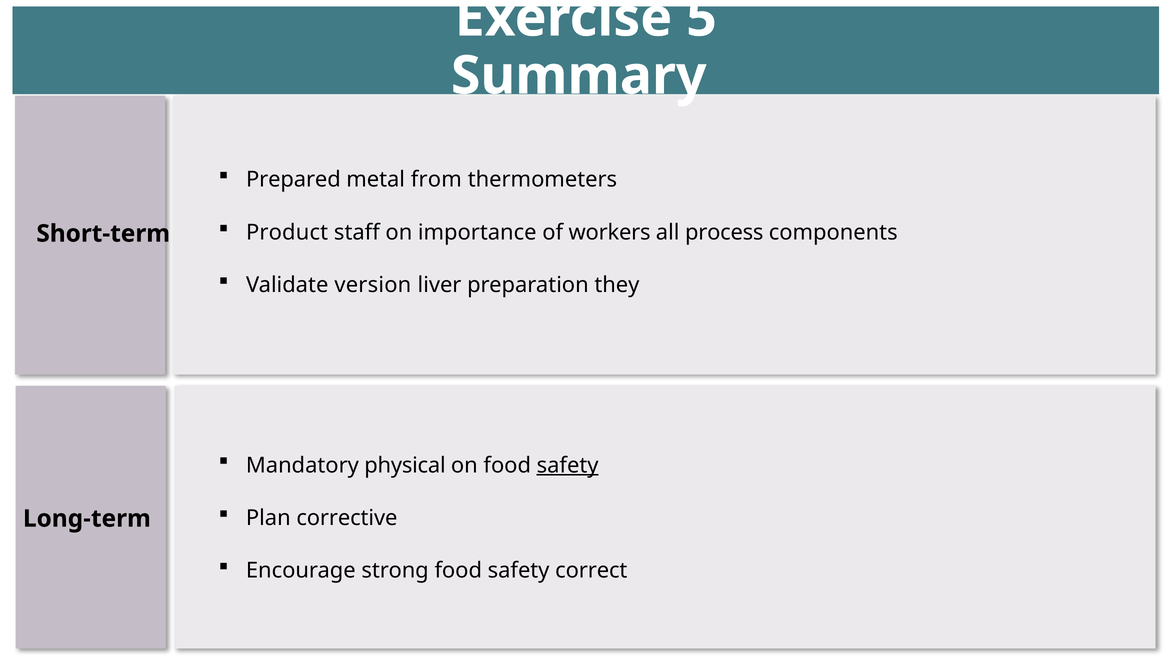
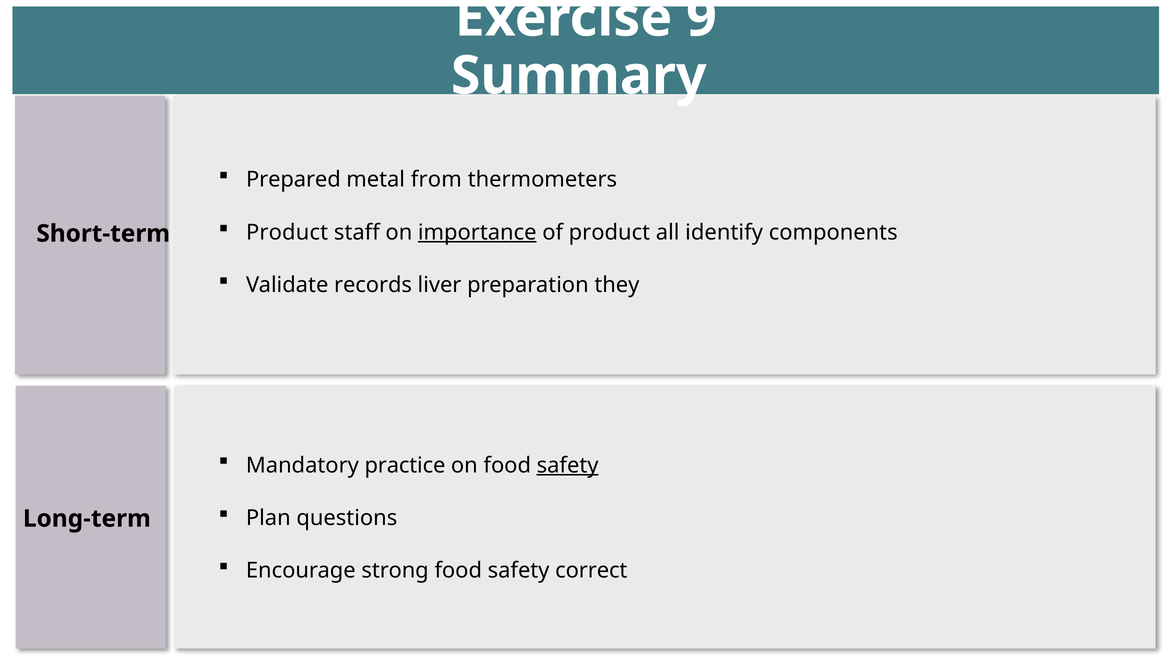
5: 5 -> 9 (701, 18)
importance underline: none -> present (477, 232)
of workers: workers -> product (609, 232)
process: process -> identify (724, 232)
version: version -> records (373, 285)
physical: physical -> practice (405, 465)
corrective: corrective -> questions (347, 518)
